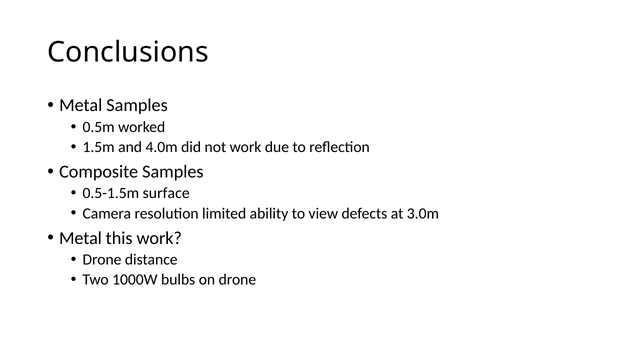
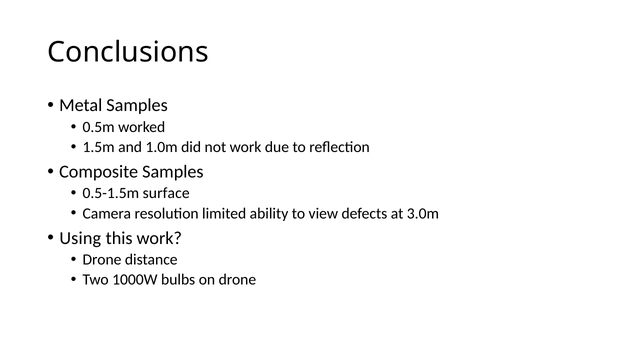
4.0m: 4.0m -> 1.0m (162, 147)
Metal: Metal -> Using (80, 238)
